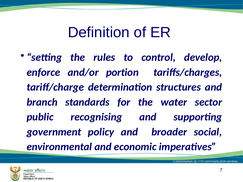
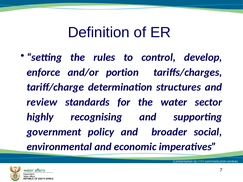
branch: branch -> review (42, 102)
public: public -> highly (40, 117)
